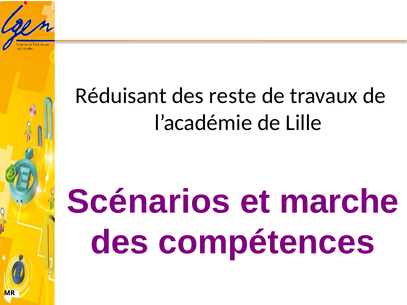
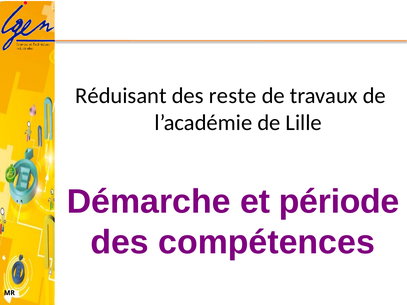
Scénarios: Scénarios -> Démarche (149, 202)
marche: marche -> période (339, 202)
